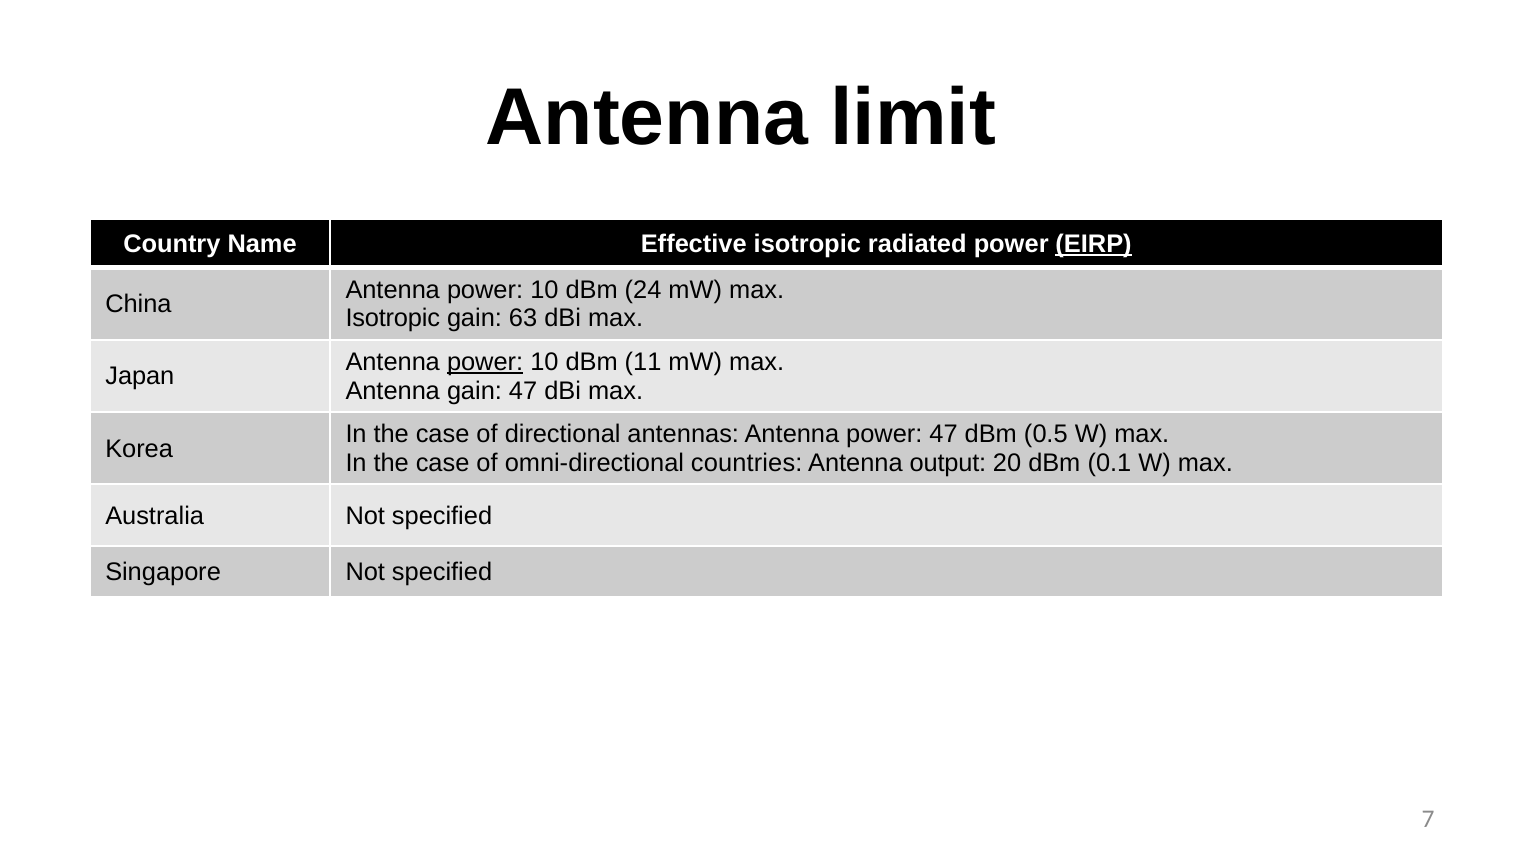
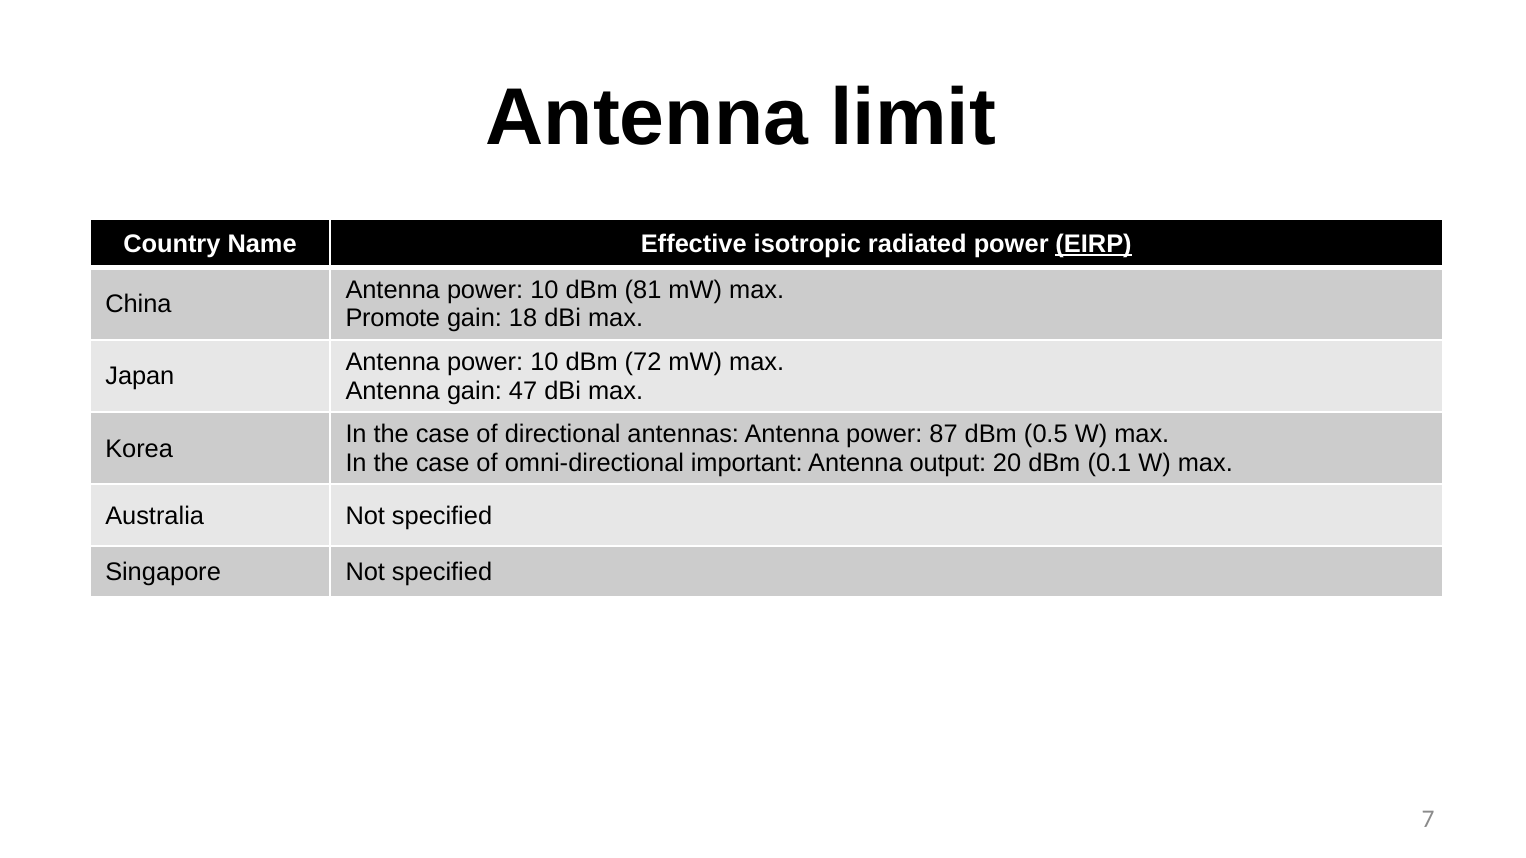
24: 24 -> 81 (643, 290)
Isotropic: Isotropic -> Promote (393, 319)
63: 63 -> 18 (523, 319)
power underline: present -> none (485, 362)
11: 11 -> 72 (643, 362)
power 47: 47 -> 87 (944, 435)
countries: countries -> important (747, 463)
